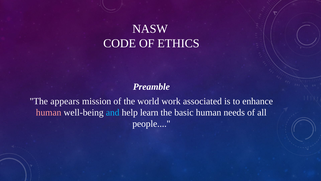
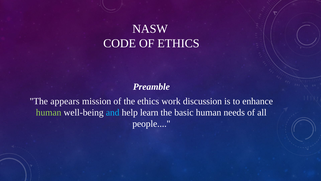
the world: world -> ethics (148, 101)
associated: associated -> discussion (202, 101)
human colour: pink -> light green (49, 112)
